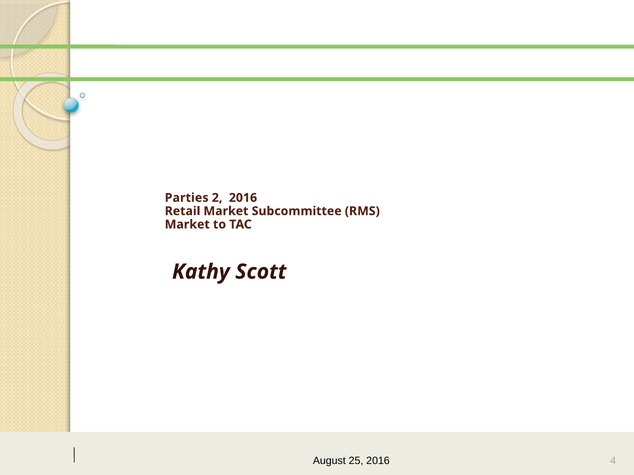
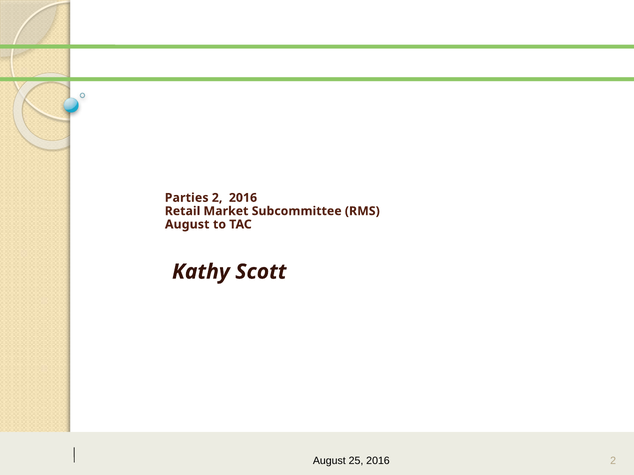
Market: Market -> August (187, 225)
2016 4: 4 -> 2 (613, 461)
